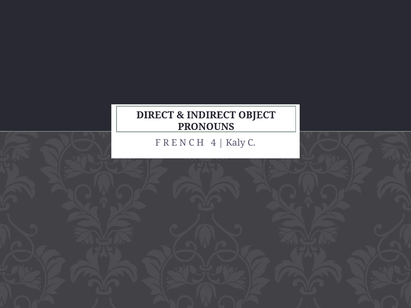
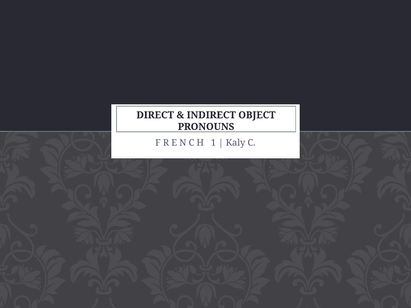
4: 4 -> 1 (213, 143)
